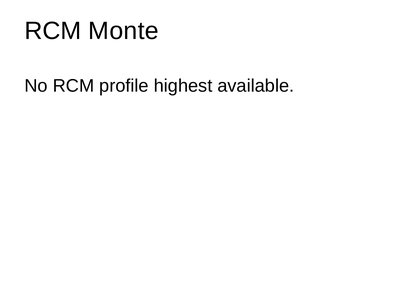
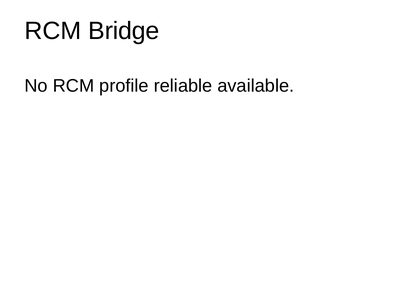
Monte: Monte -> Bridge (124, 31)
highest: highest -> reliable (183, 86)
